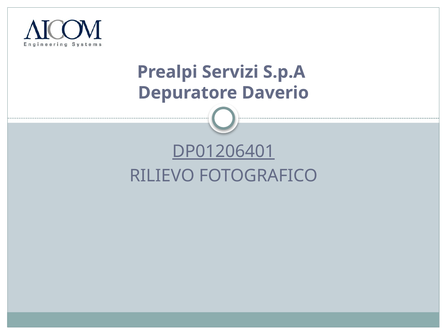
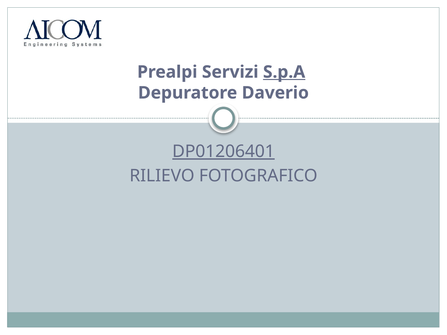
S.p.A underline: none -> present (284, 72)
